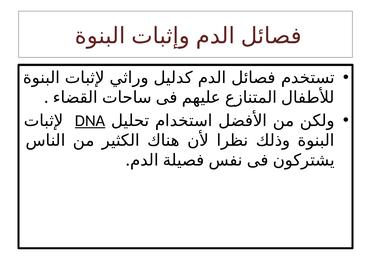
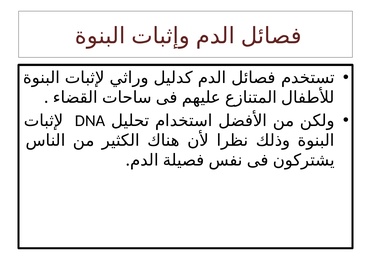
DNA underline: present -> none (90, 121)
